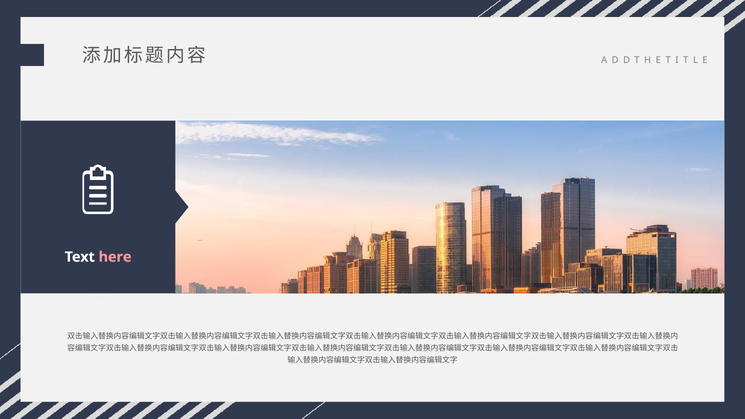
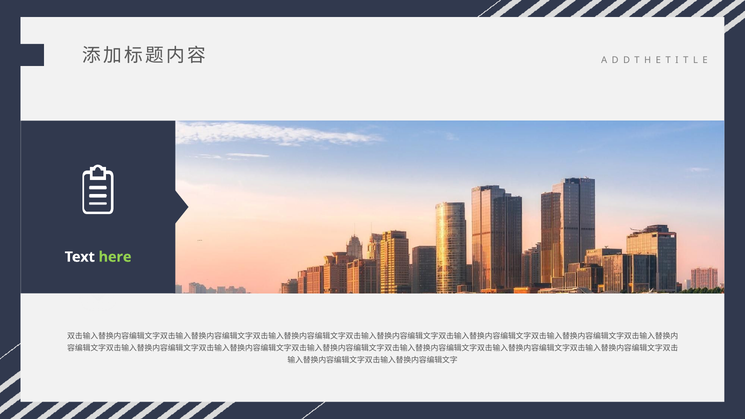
here colour: pink -> light green (115, 257)
